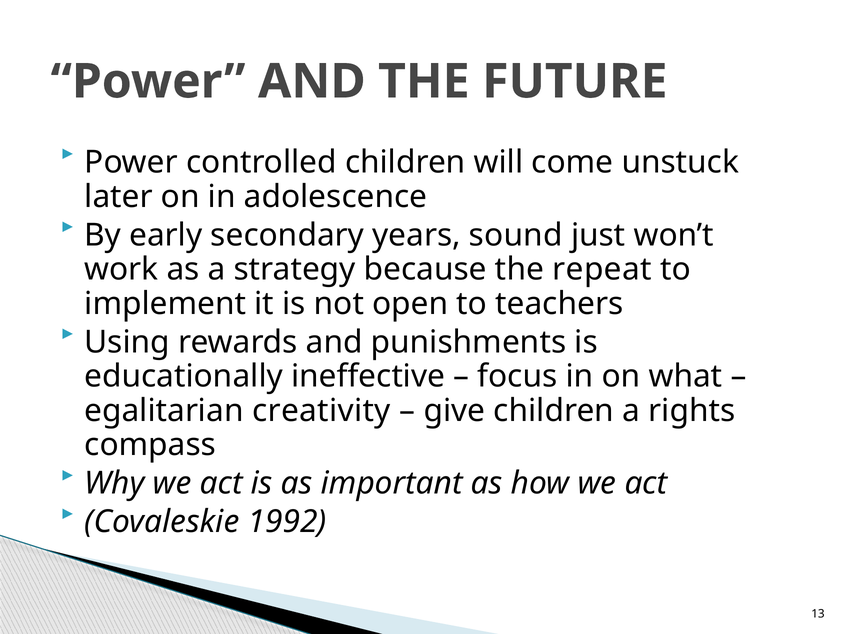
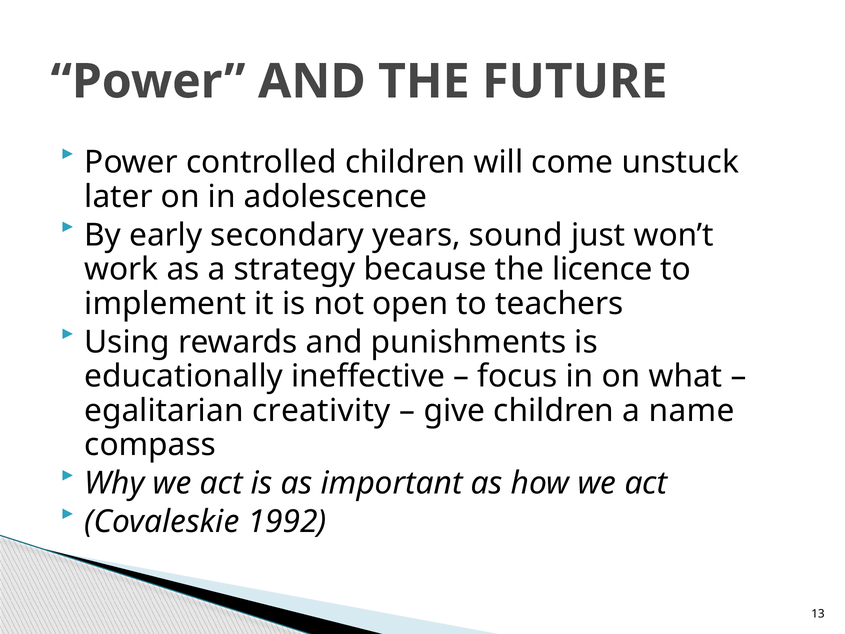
repeat: repeat -> licence (602, 269)
rights: rights -> name (692, 411)
